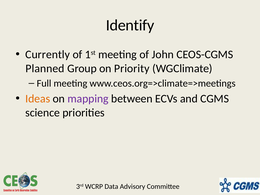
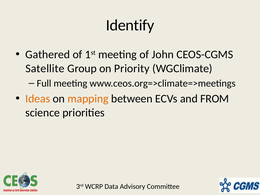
Currently: Currently -> Gathered (48, 55)
Planned: Planned -> Satellite (45, 68)
mapping colour: purple -> orange (88, 99)
CGMS: CGMS -> FROM (215, 99)
